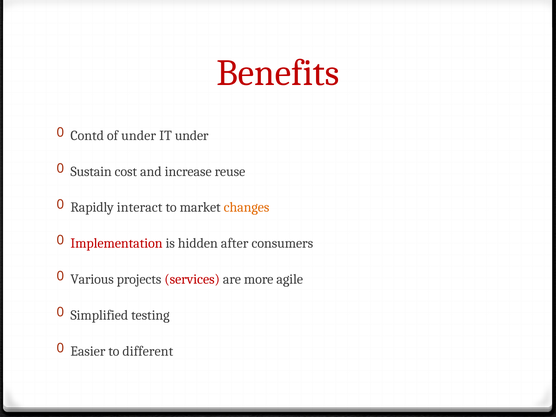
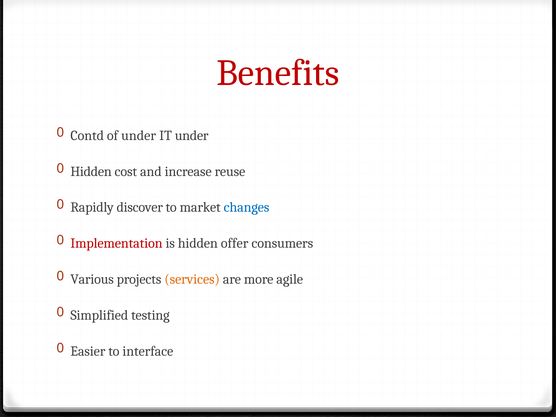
Sustain: Sustain -> Hidden (91, 171)
interact: interact -> discover (140, 207)
changes colour: orange -> blue (247, 207)
after: after -> offer (235, 243)
services colour: red -> orange (192, 279)
different: different -> interface (148, 351)
